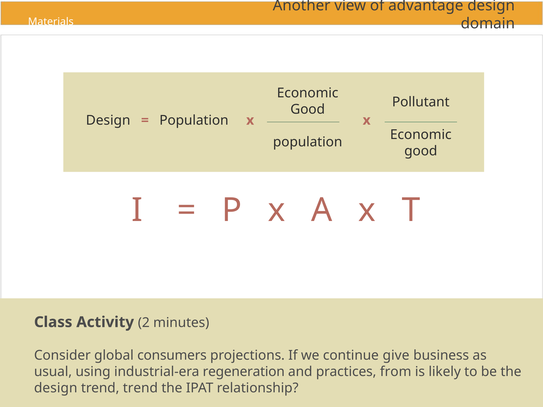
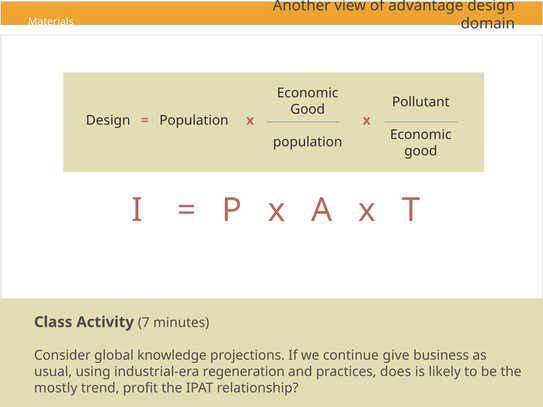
2: 2 -> 7 (144, 323)
consumers: consumers -> knowledge (172, 356)
from: from -> does (396, 372)
design: design -> mostly (56, 388)
trend trend: trend -> profit (140, 388)
